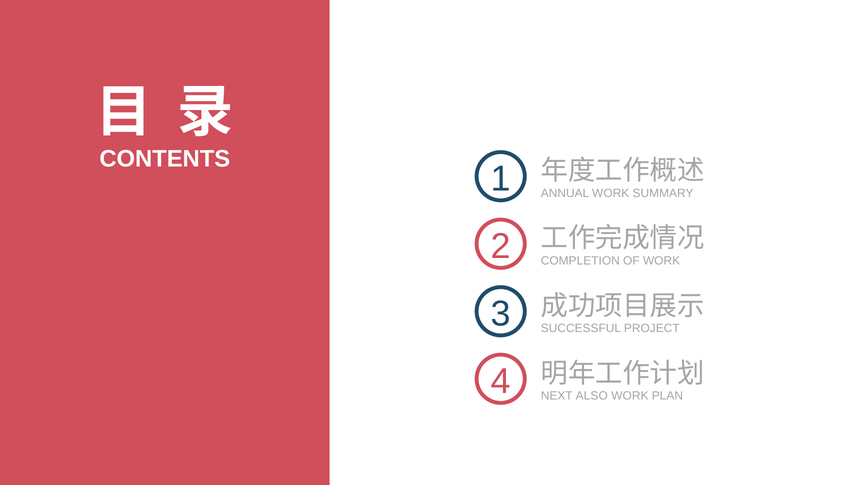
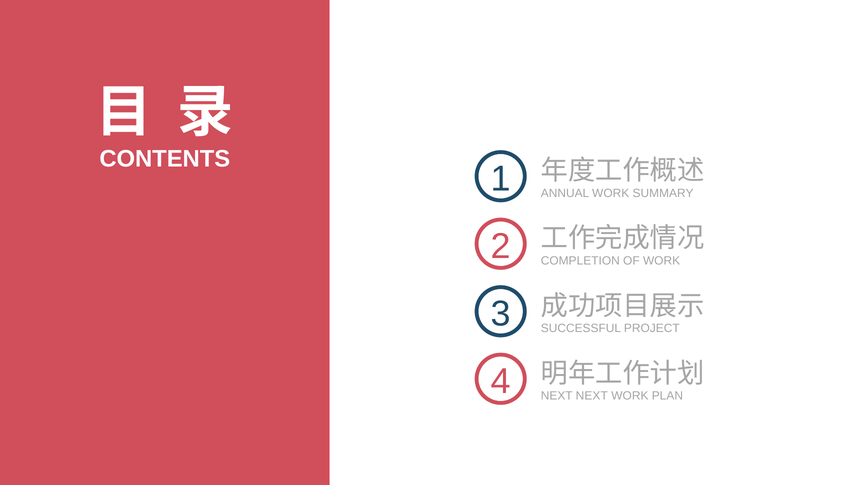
NEXT ALSO: ALSO -> NEXT (592, 396)
